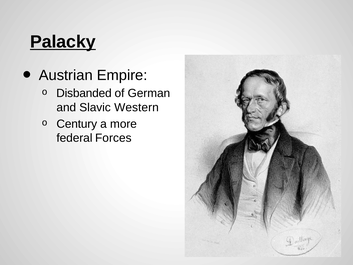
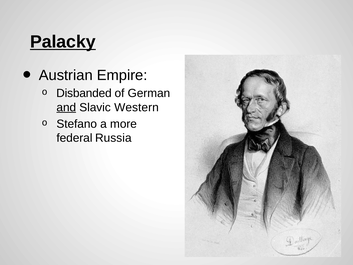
and underline: none -> present (66, 107)
Century: Century -> Stefano (77, 124)
Forces: Forces -> Russia (113, 138)
